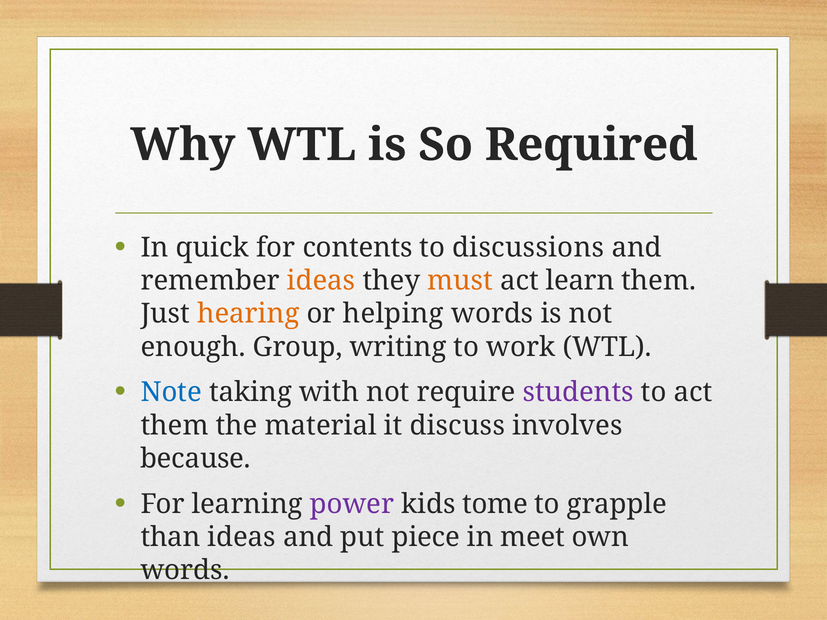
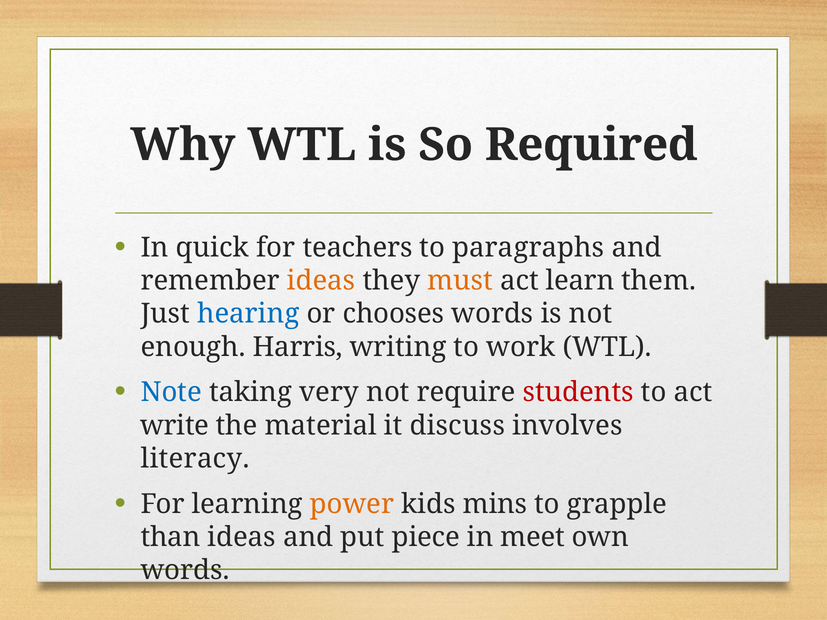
contents: contents -> teachers (357, 248)
discussions: discussions -> paragraphs (528, 248)
hearing colour: orange -> blue (248, 314)
helping: helping -> chooses (393, 314)
Group: Group -> Harris (298, 347)
with: with -> very (329, 393)
students colour: purple -> red (578, 393)
them: them -> write (175, 426)
because: because -> literacy (195, 459)
power colour: purple -> orange (352, 504)
tome: tome -> mins (495, 504)
